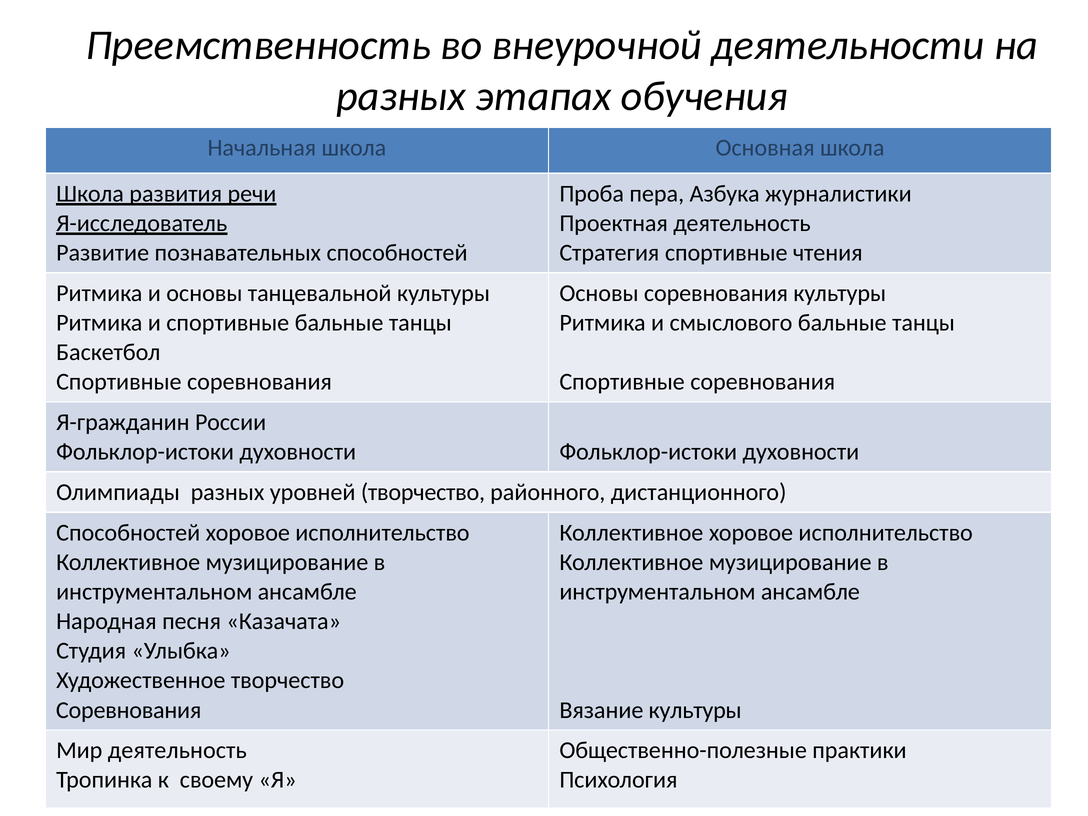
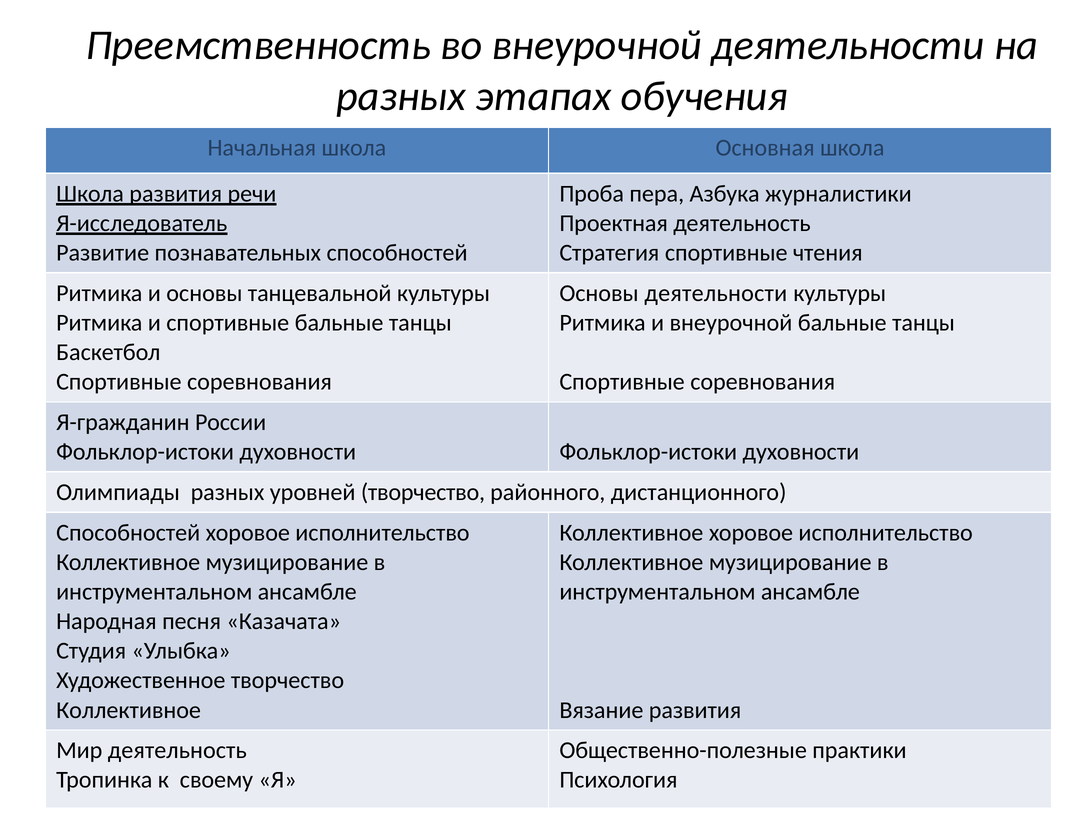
Основы соревнования: соревнования -> деятельности (716, 293)
и смыслового: смыслового -> внеурочной (731, 323)
Соревнования: Соревнования -> Коллективное (129, 710)
Вязание культуры: культуры -> развития (695, 710)
